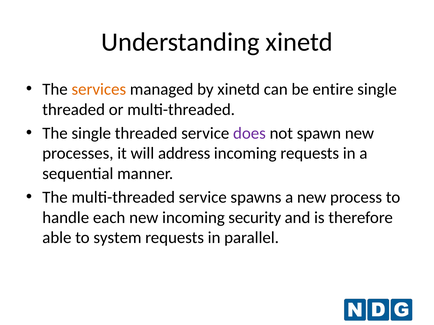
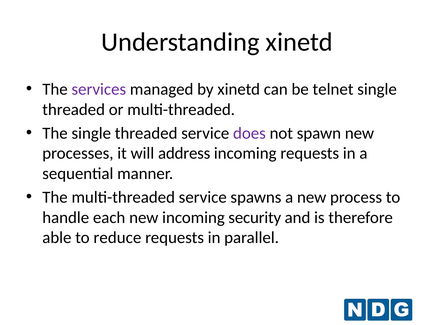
services colour: orange -> purple (99, 89)
entire: entire -> telnet (333, 89)
system: system -> reduce (117, 238)
